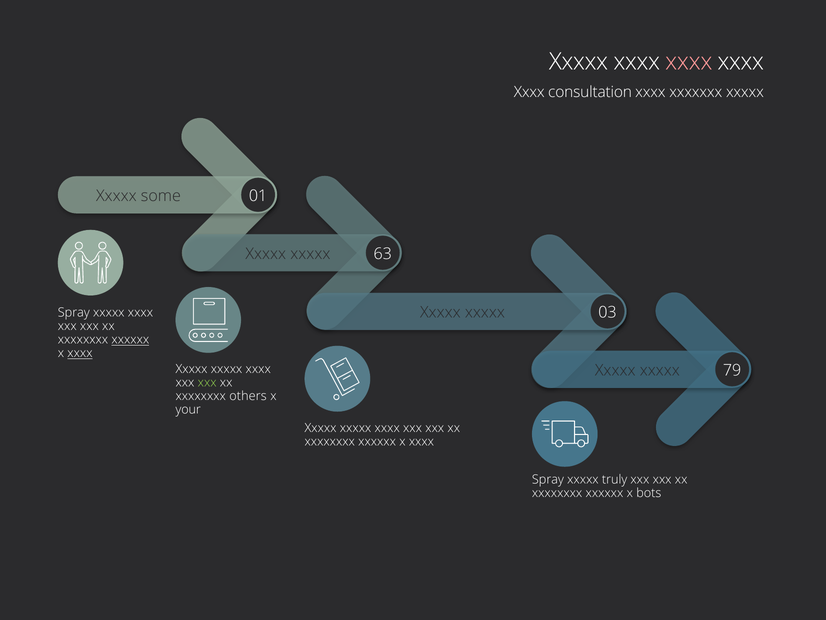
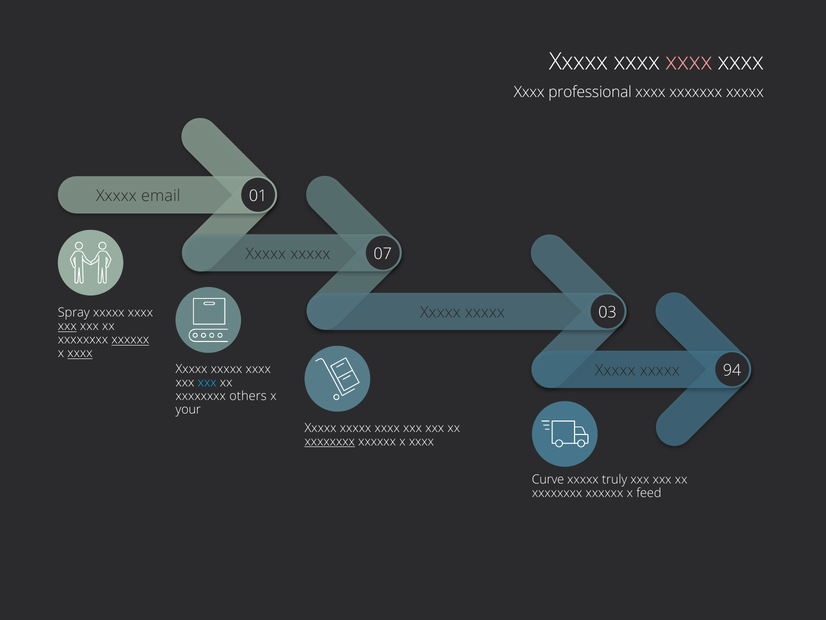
consultation: consultation -> professional (590, 92)
some: some -> email (161, 196)
63: 63 -> 07 (383, 254)
xxx underline: none -> present (67, 326)
79: 79 -> 94 (732, 370)
xxx colour: light green -> light blue (207, 382)
xxxxxxxx underline: none -> present (330, 441)
Spray: Spray -> Curve (548, 479)
bots: bots -> feed (649, 492)
